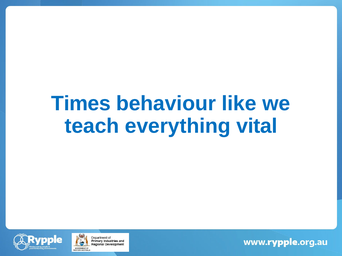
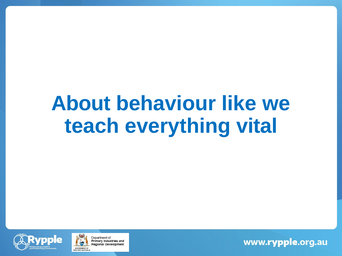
Times: Times -> About (81, 104)
